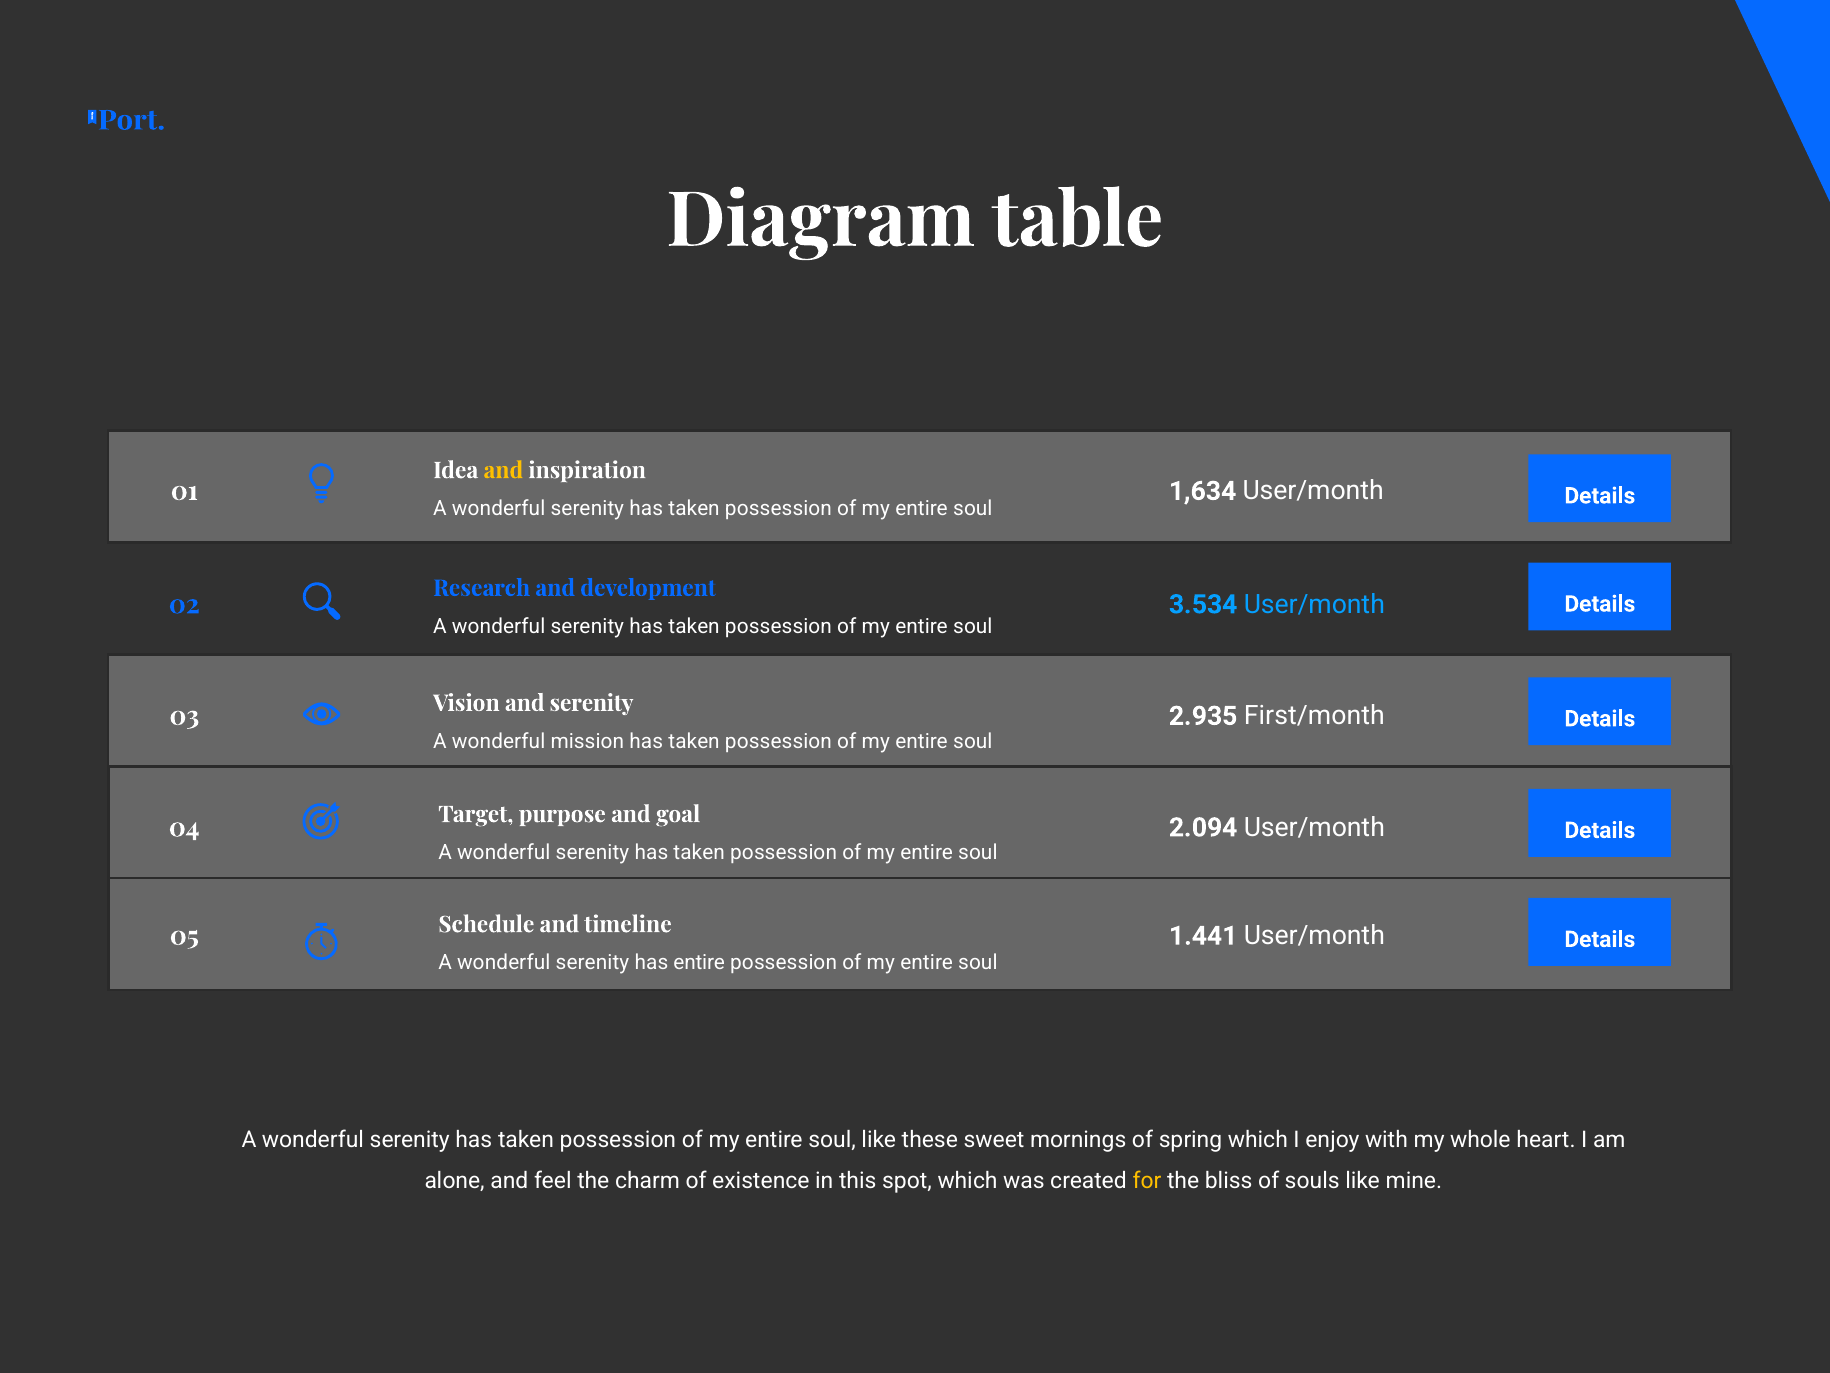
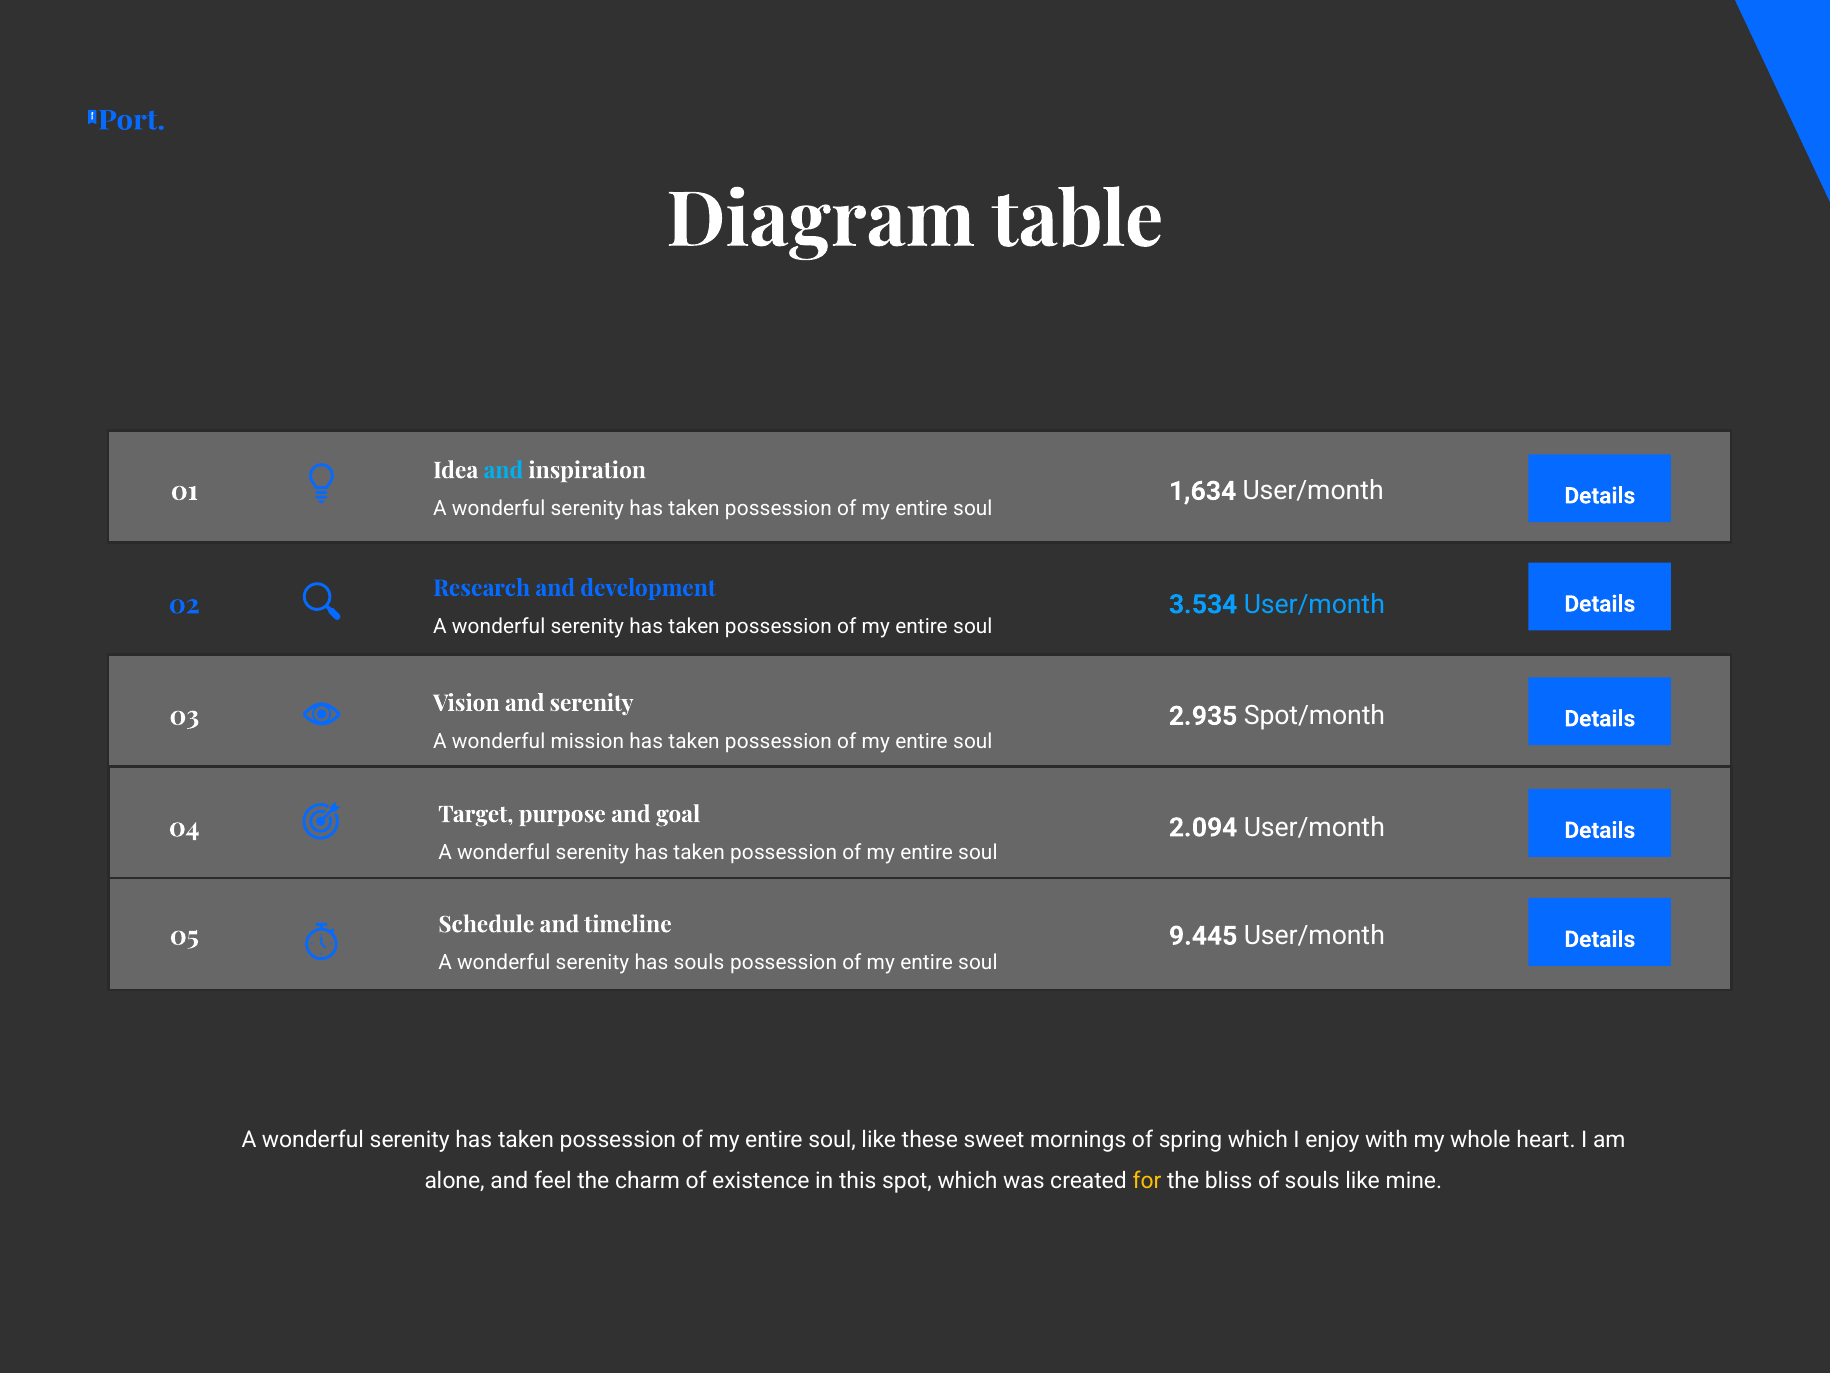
and colour: yellow -> light blue (503, 470)
First/month: First/month -> Spot/month (1314, 716)
1.441: 1.441 -> 9.445 (1203, 936)
has entire: entire -> souls (699, 962)
